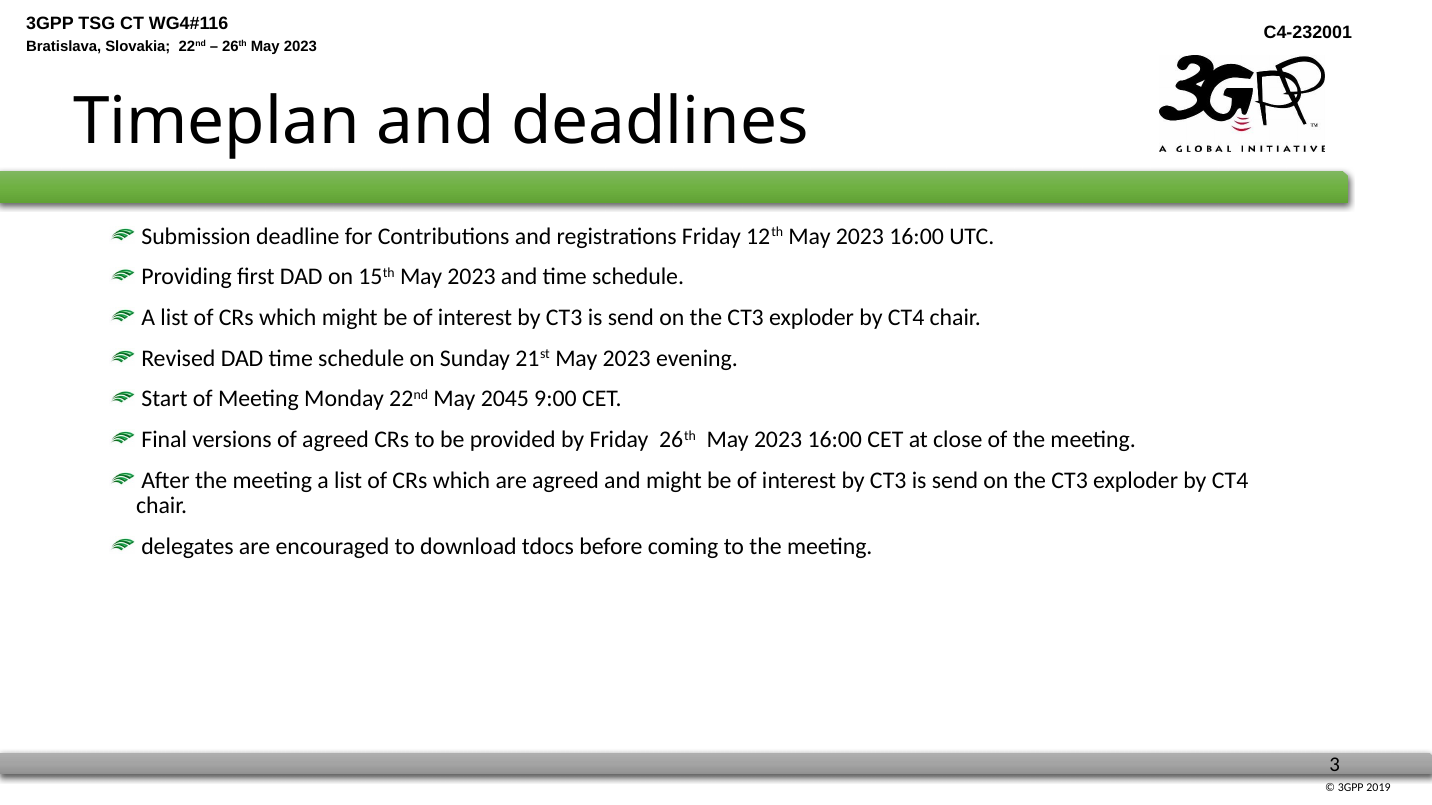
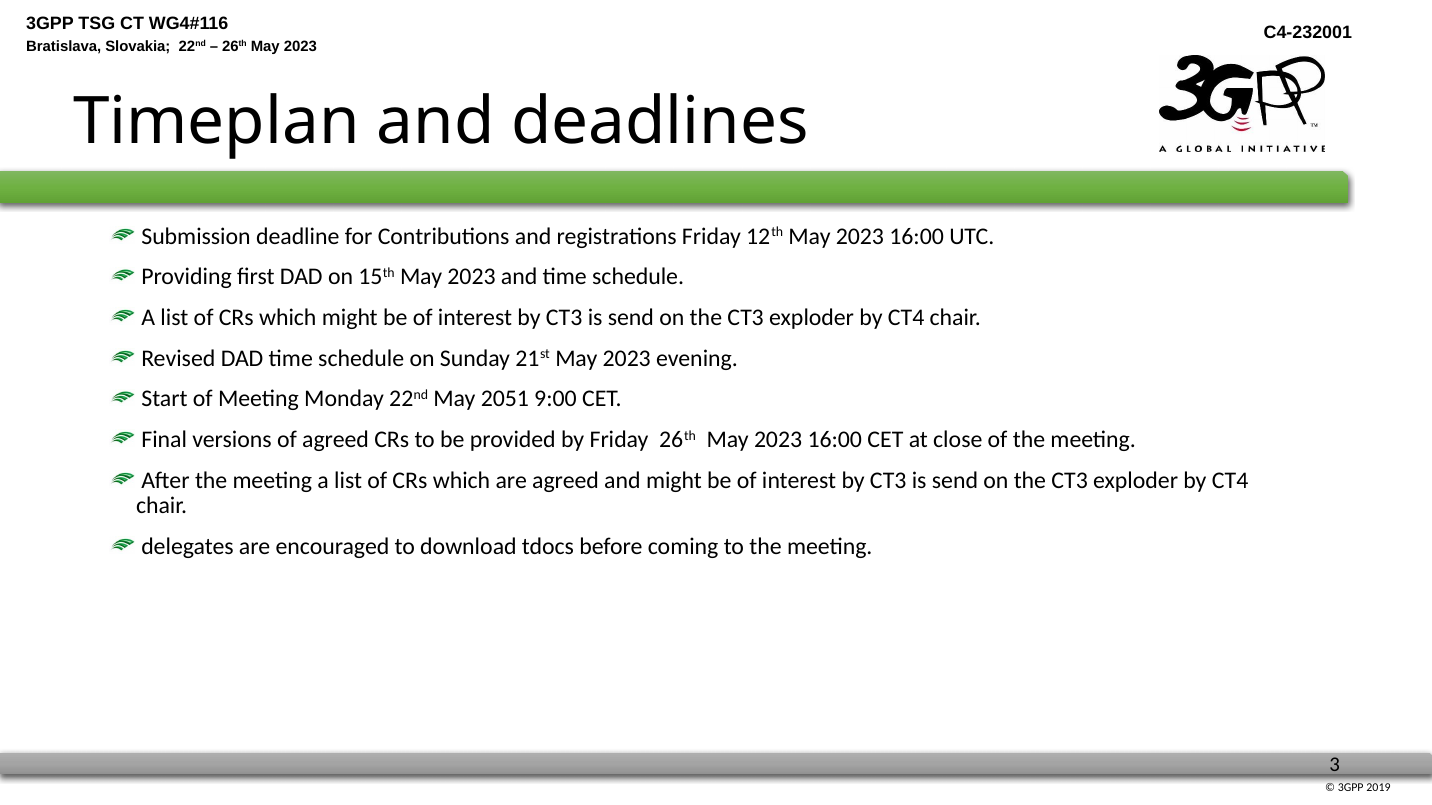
2045: 2045 -> 2051 (505, 399)
